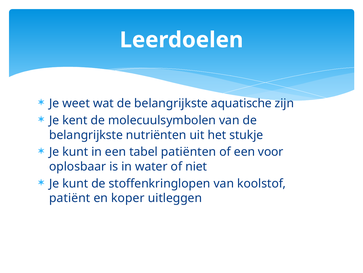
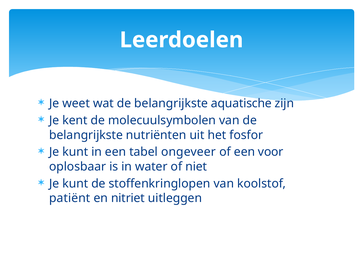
stukje: stukje -> fosfor (246, 135)
patiënten: patiënten -> ongeveer (189, 152)
koper: koper -> nitriet (128, 198)
